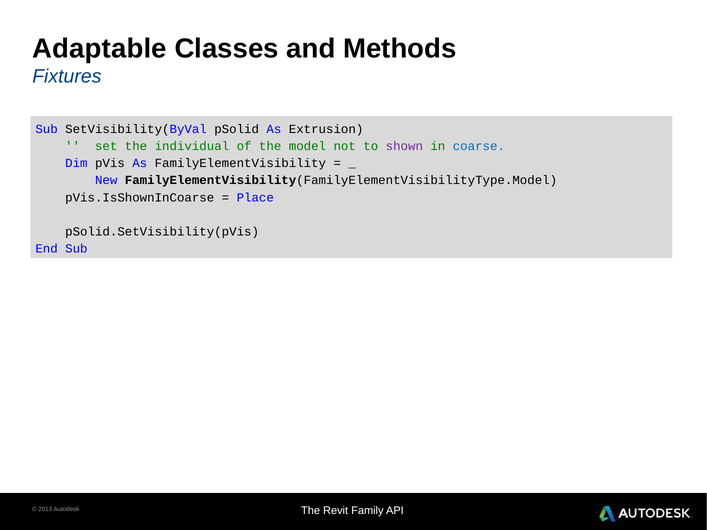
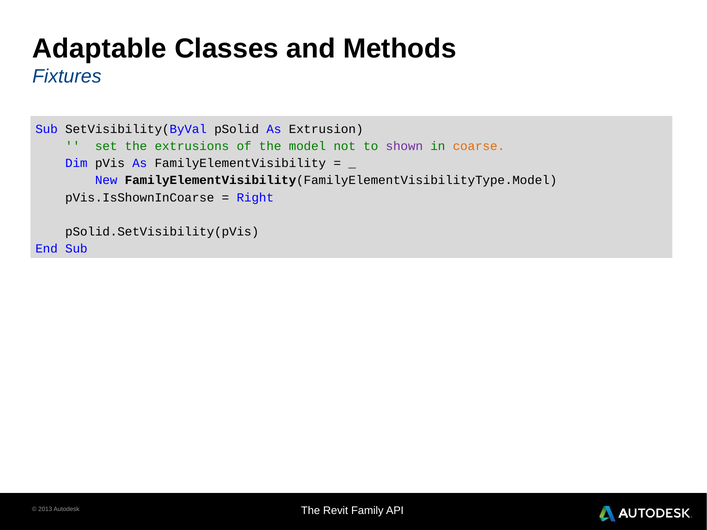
individual: individual -> extrusions (192, 146)
coarse colour: blue -> orange (479, 146)
Place: Place -> Right (255, 198)
